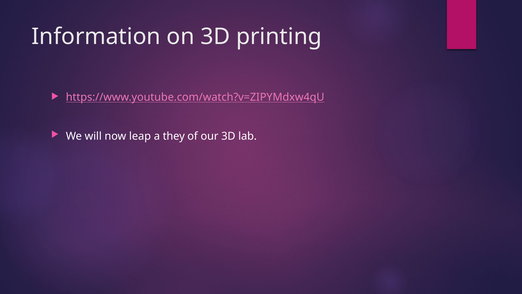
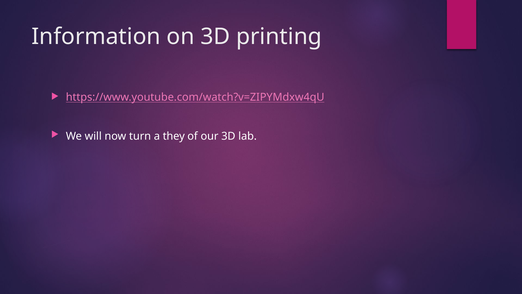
leap: leap -> turn (140, 136)
